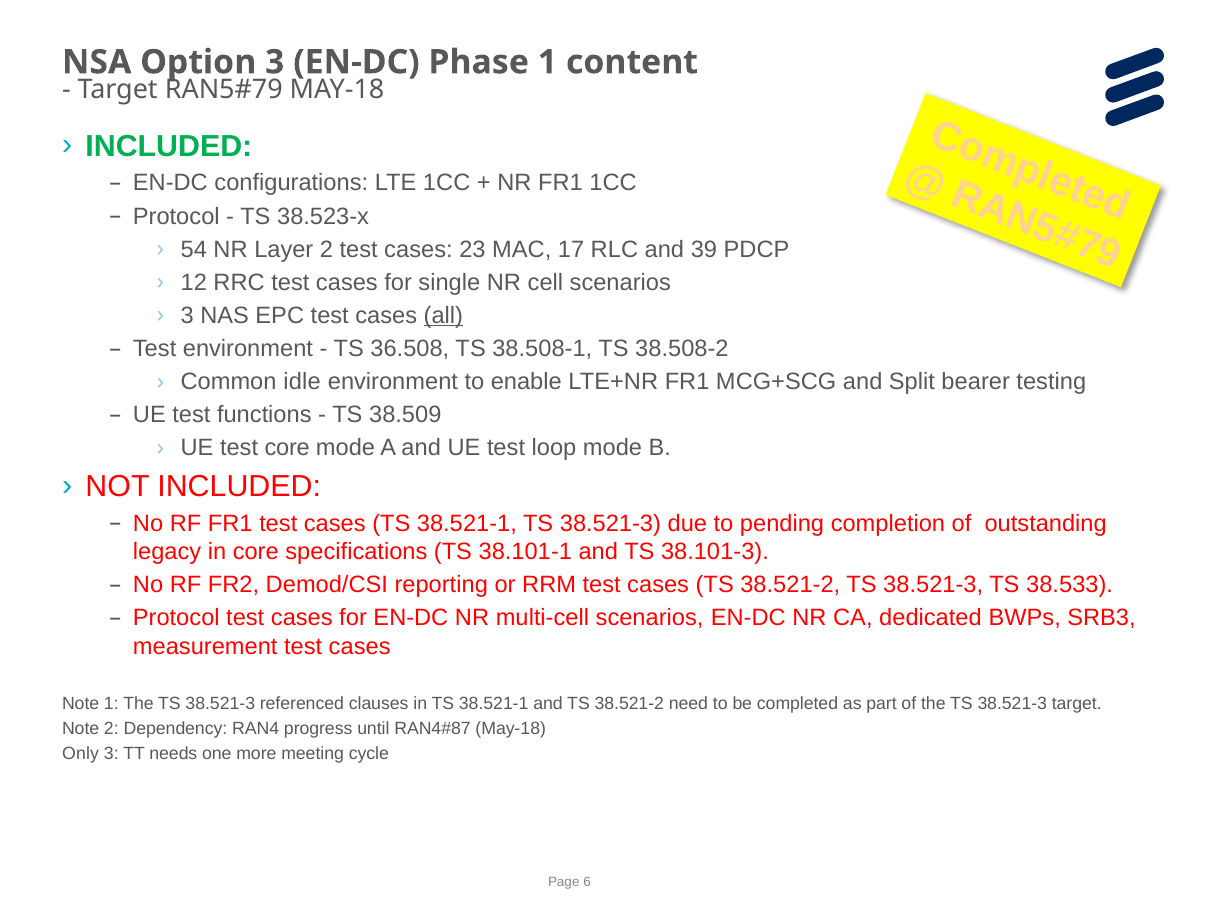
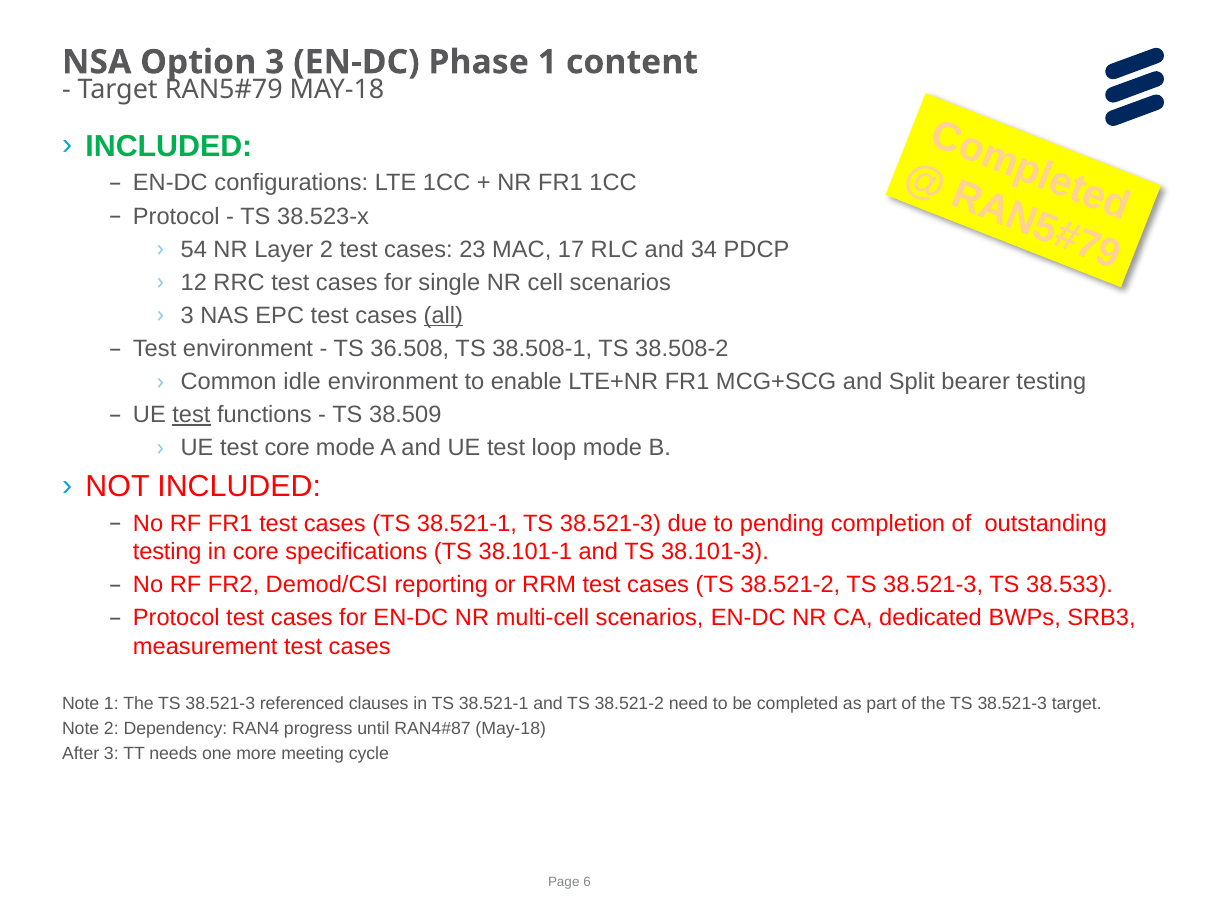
39: 39 -> 34 (704, 249)
test underline: none -> present (191, 415)
legacy: legacy -> testing (167, 552)
Only: Only -> After (81, 754)
